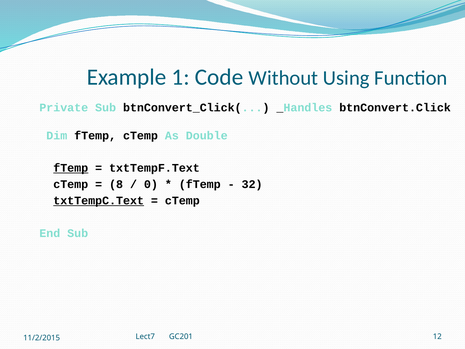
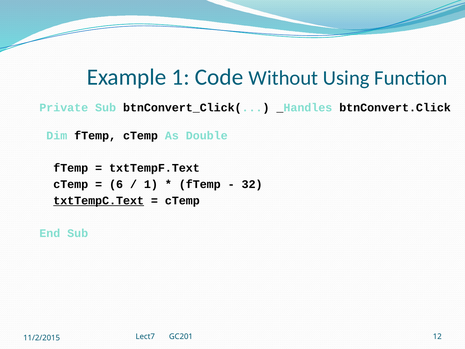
fTemp underline: present -> none (71, 168)
8: 8 -> 6 (116, 184)
0: 0 -> 1 (151, 184)
